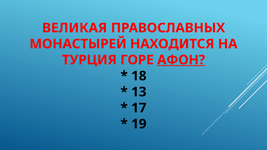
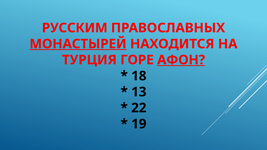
ВЕЛИКАЯ: ВЕЛИКАЯ -> РУССКИМ (75, 28)
МОНАСТЫРЕЙ underline: none -> present (78, 44)
17: 17 -> 22 (139, 108)
